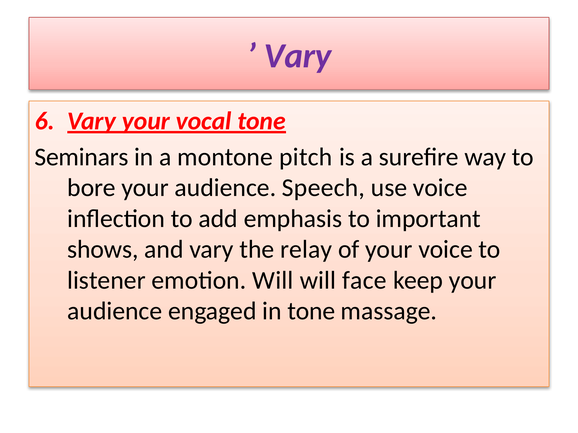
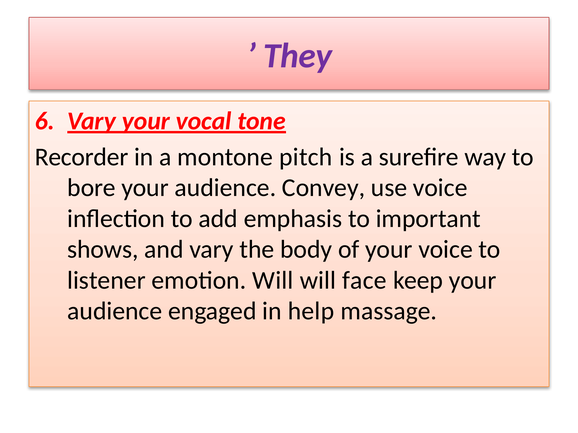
Vary: Vary -> They (298, 56)
Seminars: Seminars -> Recorder (82, 157)
Speech: Speech -> Convey (324, 188)
relay: relay -> body (306, 250)
in tone: tone -> help (311, 311)
